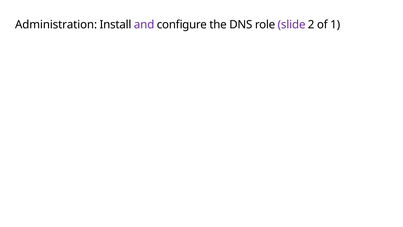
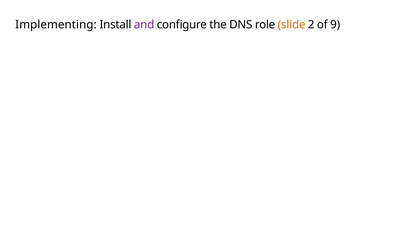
Administration: Administration -> Implementing (56, 25)
slide colour: purple -> orange (292, 25)
1: 1 -> 9 (335, 25)
